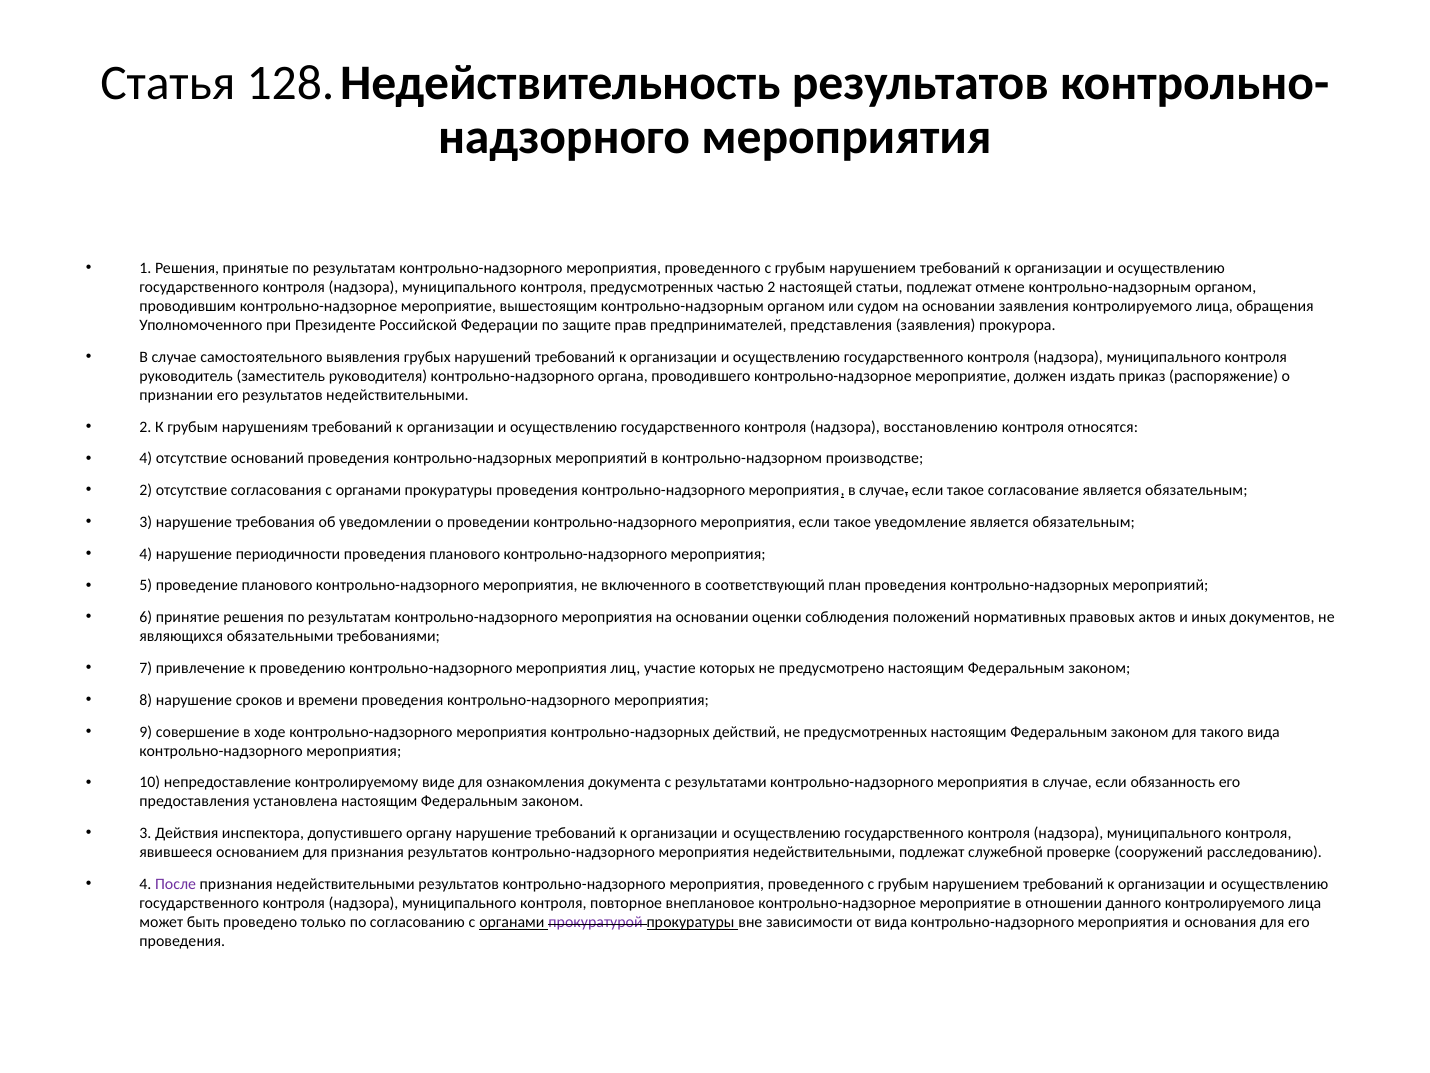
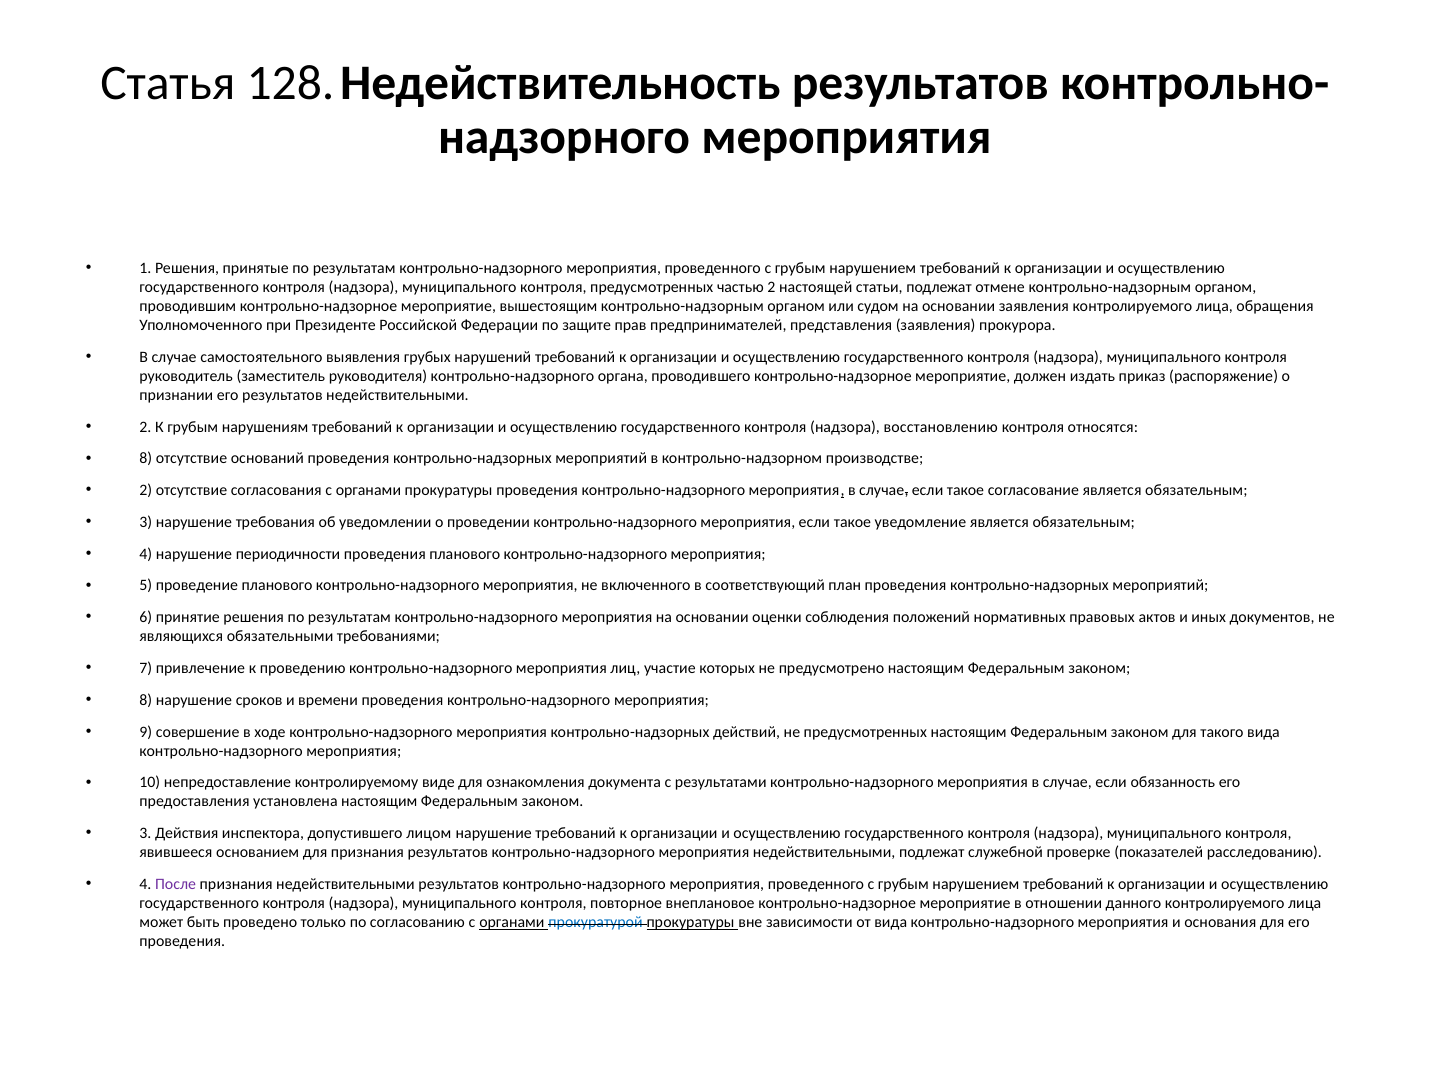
4: 4 -> 8 (146, 458)
органу: органу -> лицом (429, 833)
сооружений: сооружений -> показателей (1159, 852)
прокуратурой colour: purple -> blue (596, 922)
